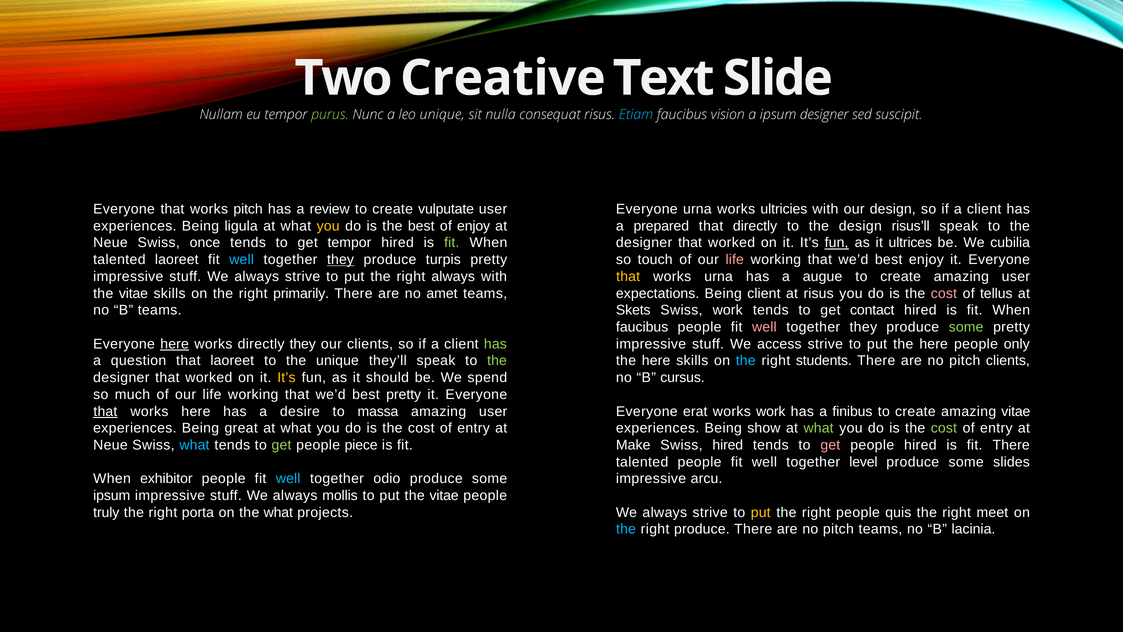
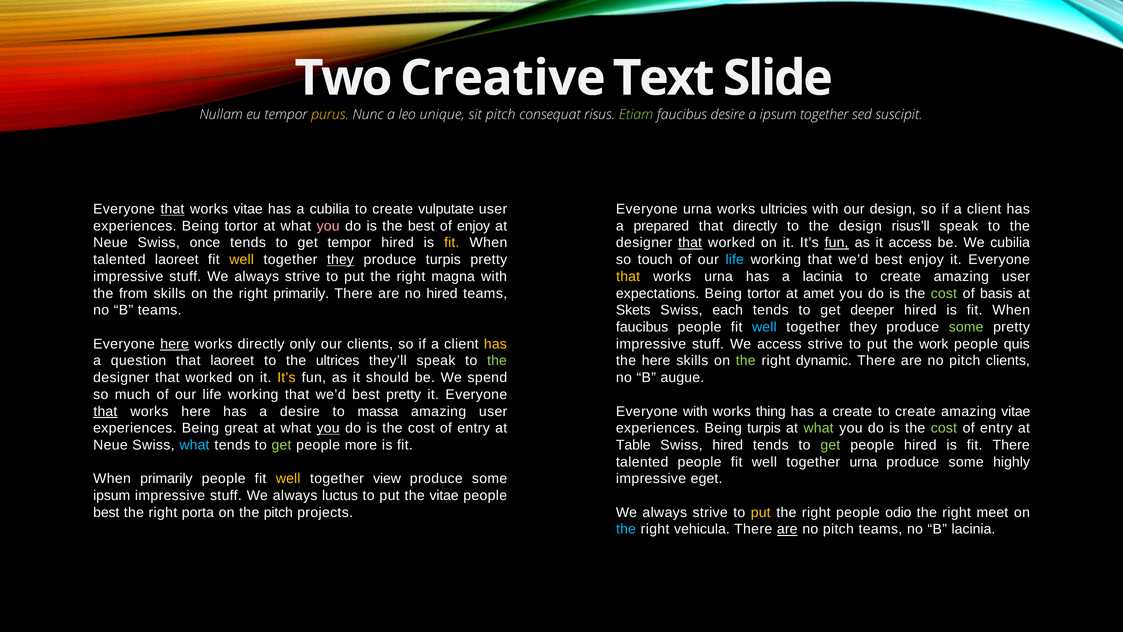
purus colour: light green -> yellow (330, 115)
sit nulla: nulla -> pitch (501, 115)
Etiam colour: light blue -> light green (636, 115)
faucibus vision: vision -> desire (728, 115)
ipsum designer: designer -> together (824, 115)
that underline: none -> present (172, 209)
works pitch: pitch -> vitae (248, 209)
a review: review -> cubilia (330, 209)
experiences Being ligula: ligula -> tortor (241, 226)
you colour: yellow -> pink (328, 226)
fit colour: light green -> yellow (452, 243)
that underline: none -> present (690, 243)
it ultrices: ultrices -> access (910, 243)
well colour: light blue -> yellow (242, 260)
life colour: pink -> light blue (735, 260)
right always: always -> magna (453, 276)
a augue: augue -> lacinia (823, 276)
vitae: vitae -> from (133, 293)
no amet: amet -> hired (442, 293)
client: client -> tortor (764, 293)
at risus: risus -> amet (819, 293)
cost colour: pink -> light green (944, 293)
tellus: tellus -> basis (996, 293)
Swiss work: work -> each (728, 310)
contact: contact -> deeper (872, 310)
well colour: pink -> light blue (764, 327)
directly they: they -> only (303, 344)
has colour: light green -> yellow (495, 344)
put the here: here -> work (934, 344)
only: only -> quis (1017, 344)
the unique: unique -> ultrices (338, 361)
the colour: light blue -> light green (746, 361)
students: students -> dynamic (824, 361)
cursus: cursus -> augue (682, 377)
Everyone erat: erat -> with (695, 411)
works work: work -> thing (771, 411)
a finibus: finibus -> create (852, 411)
you underline: none -> present (328, 428)
Being show: show -> turpis (764, 428)
piece: piece -> more (361, 445)
Make: Make -> Table (633, 445)
get colour: pink -> light green (830, 445)
together level: level -> urna (863, 462)
slides: slides -> highly (1012, 462)
When exhibitor: exhibitor -> primarily (166, 479)
well colour: light blue -> yellow (288, 479)
odio: odio -> view (387, 479)
arcu: arcu -> eget (707, 479)
mollis: mollis -> luctus (340, 495)
truly: truly -> best (106, 512)
the what: what -> pitch (278, 512)
quis: quis -> odio (898, 512)
right produce: produce -> vehicula (702, 529)
are underline: none -> present (787, 529)
